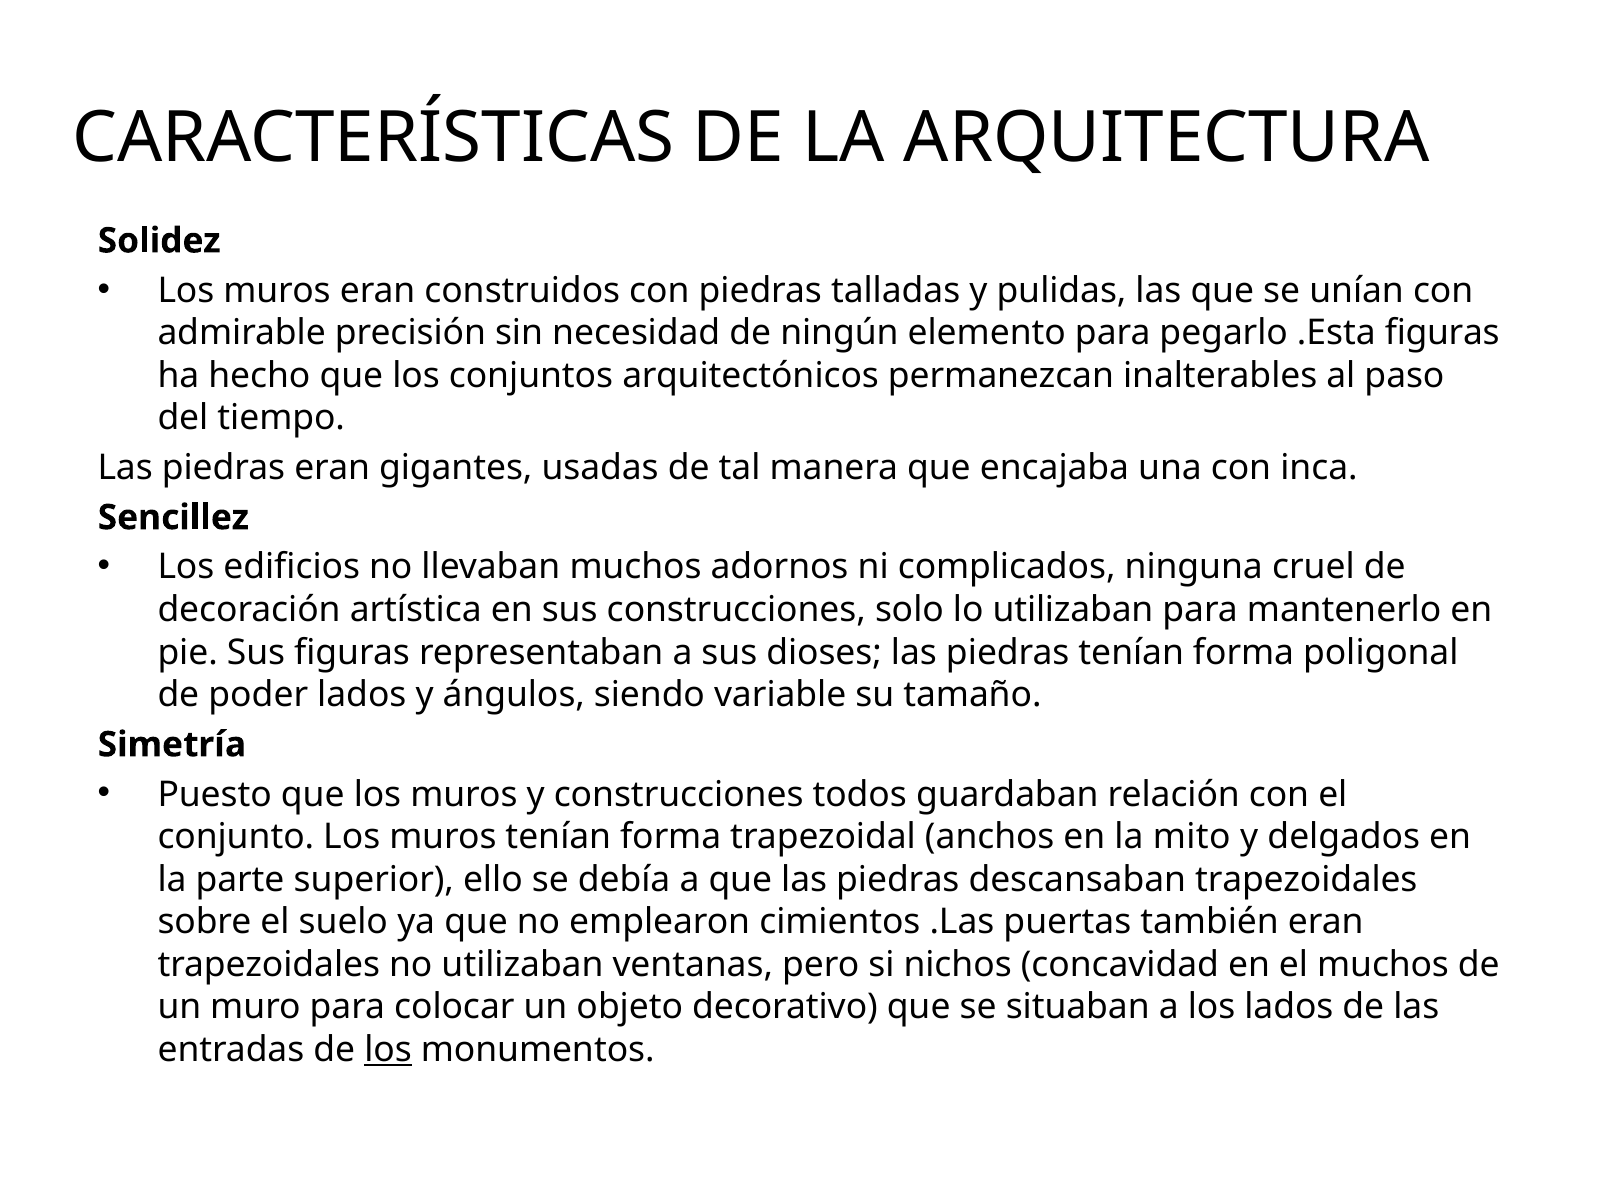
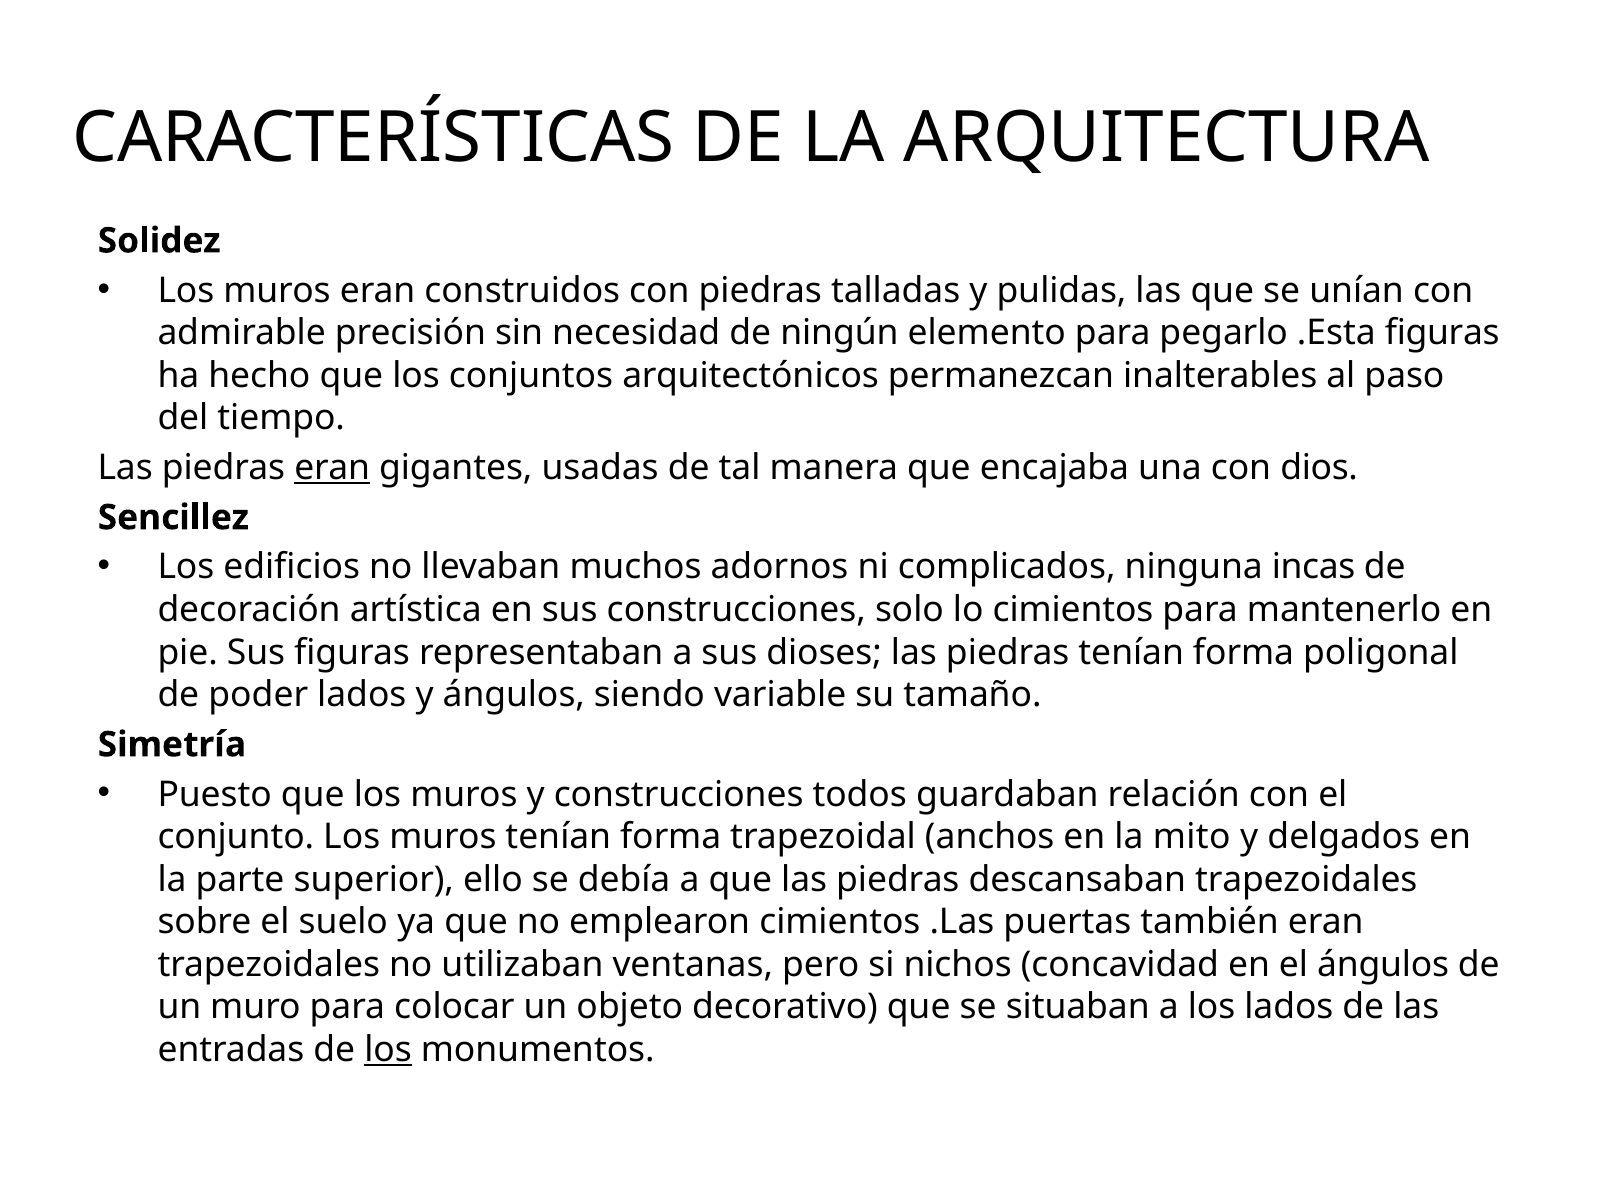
eran underline: none -> present (332, 468)
inca: inca -> dios (1319, 468)
cruel: cruel -> incas (1314, 567)
lo utilizaban: utilizaban -> cimientos (1073, 610)
el muchos: muchos -> ángulos (1383, 964)
